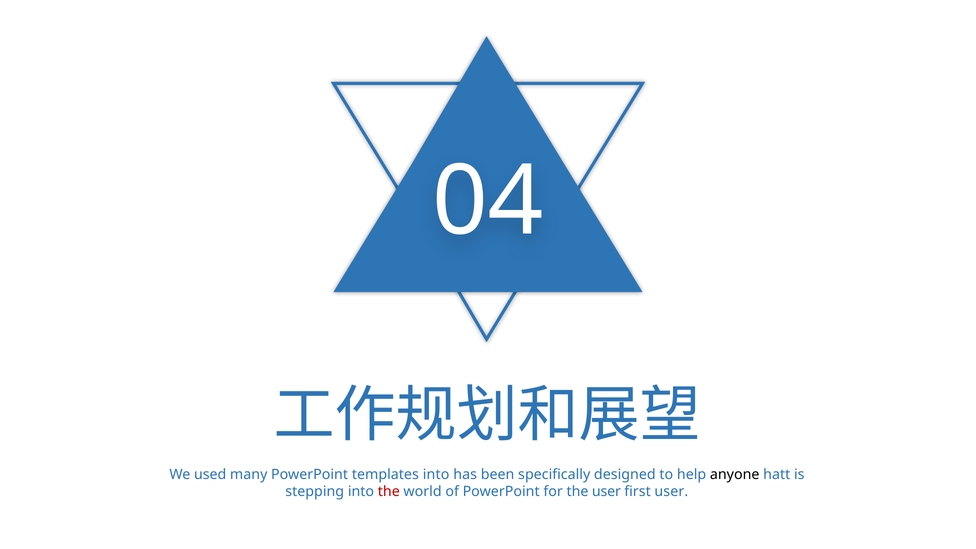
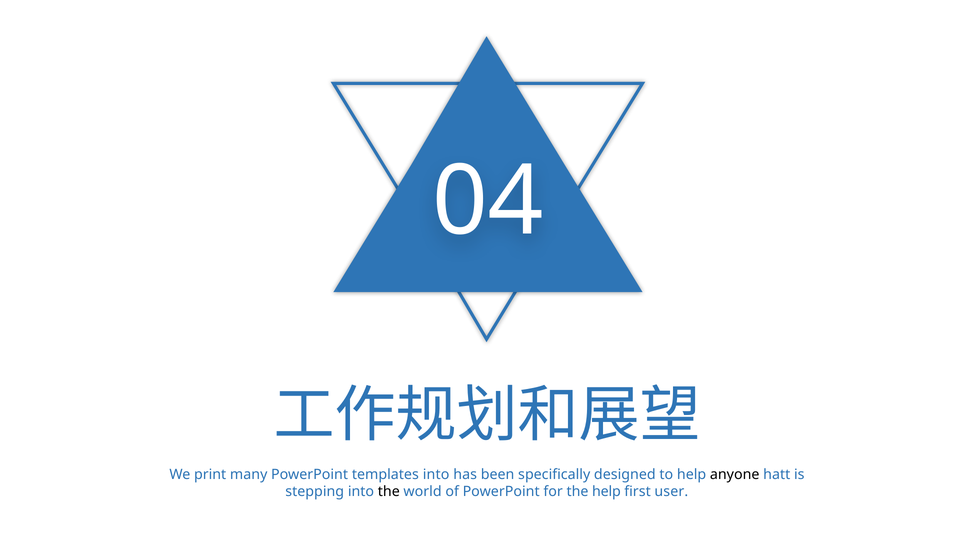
used: used -> print (210, 475)
the colour: red -> black (389, 492)
the user: user -> help (606, 492)
